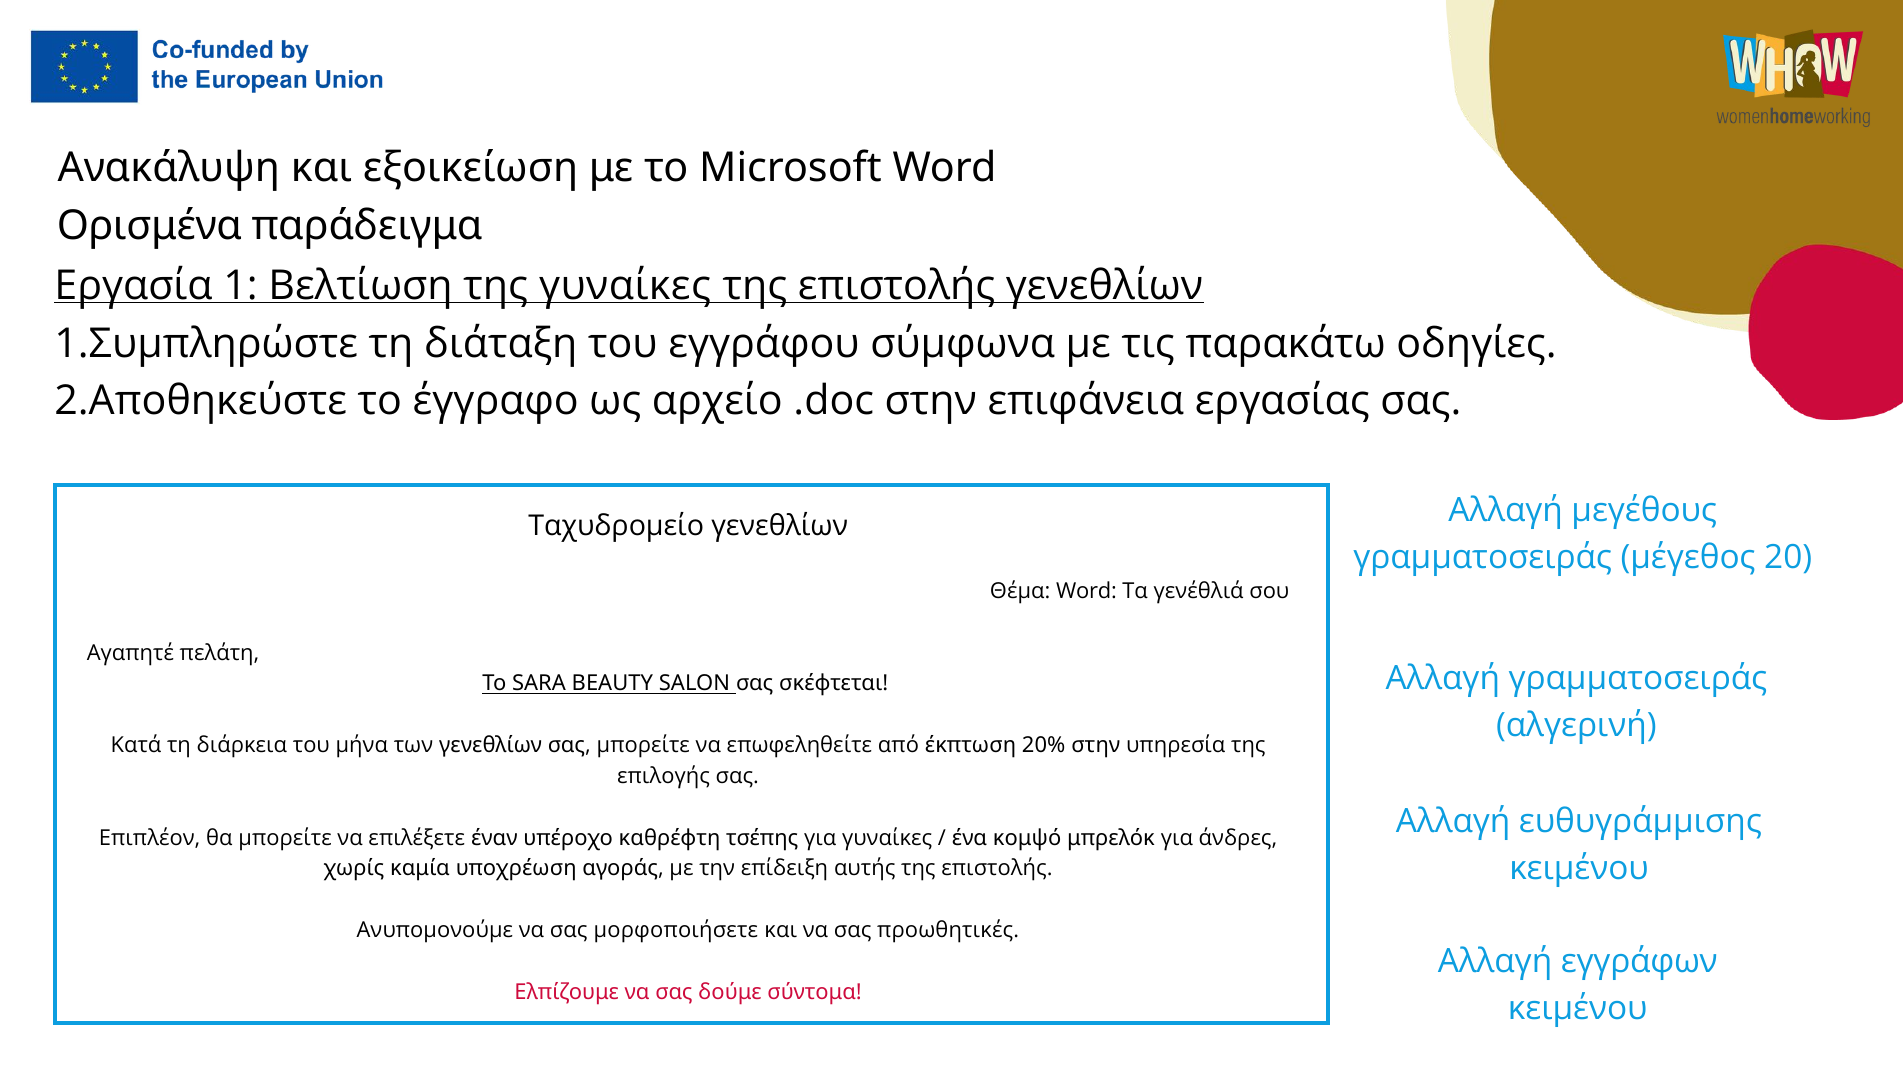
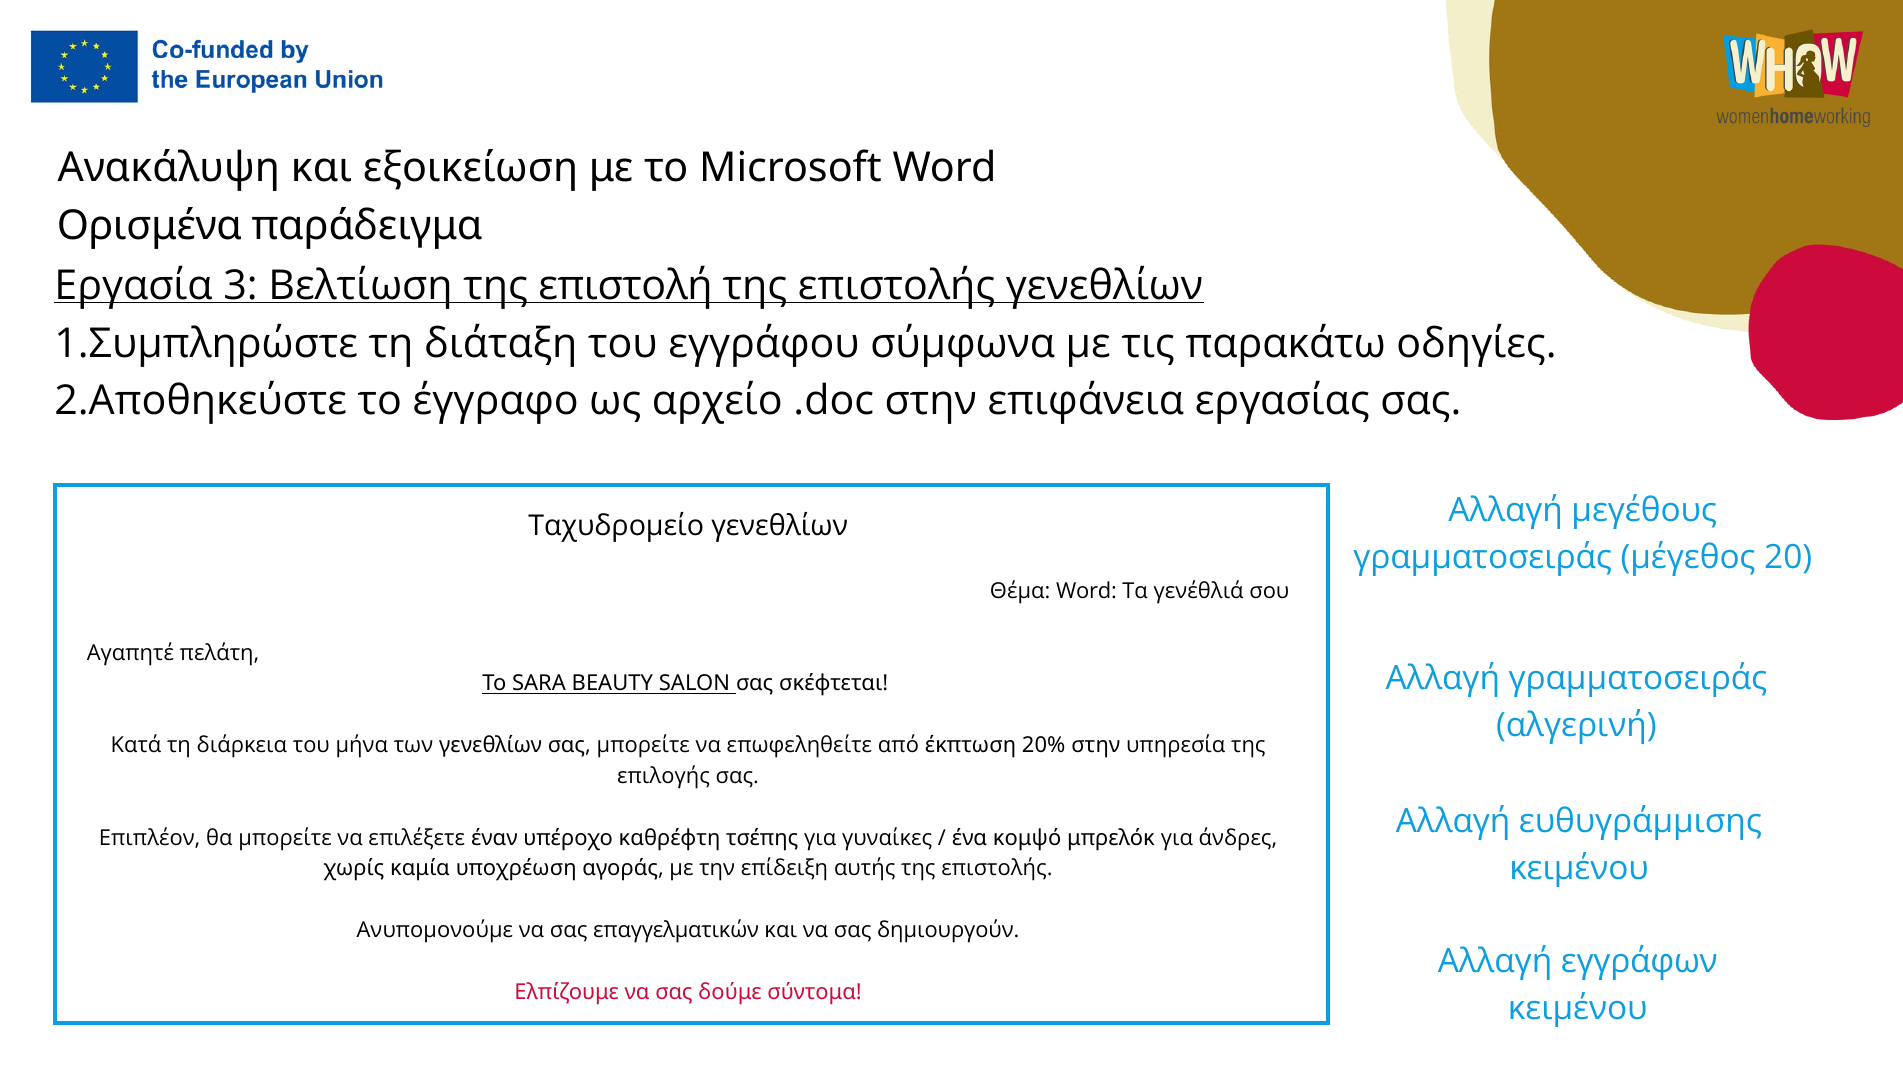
1: 1 -> 3 (241, 286)
της γυναίκες: γυναίκες -> επιστολή (625, 286)
μορφοποιήσετε: μορφοποιήσετε -> επαγγελματικών (676, 931)
προωθητικές: προωθητικές -> δημιουργούν (948, 931)
